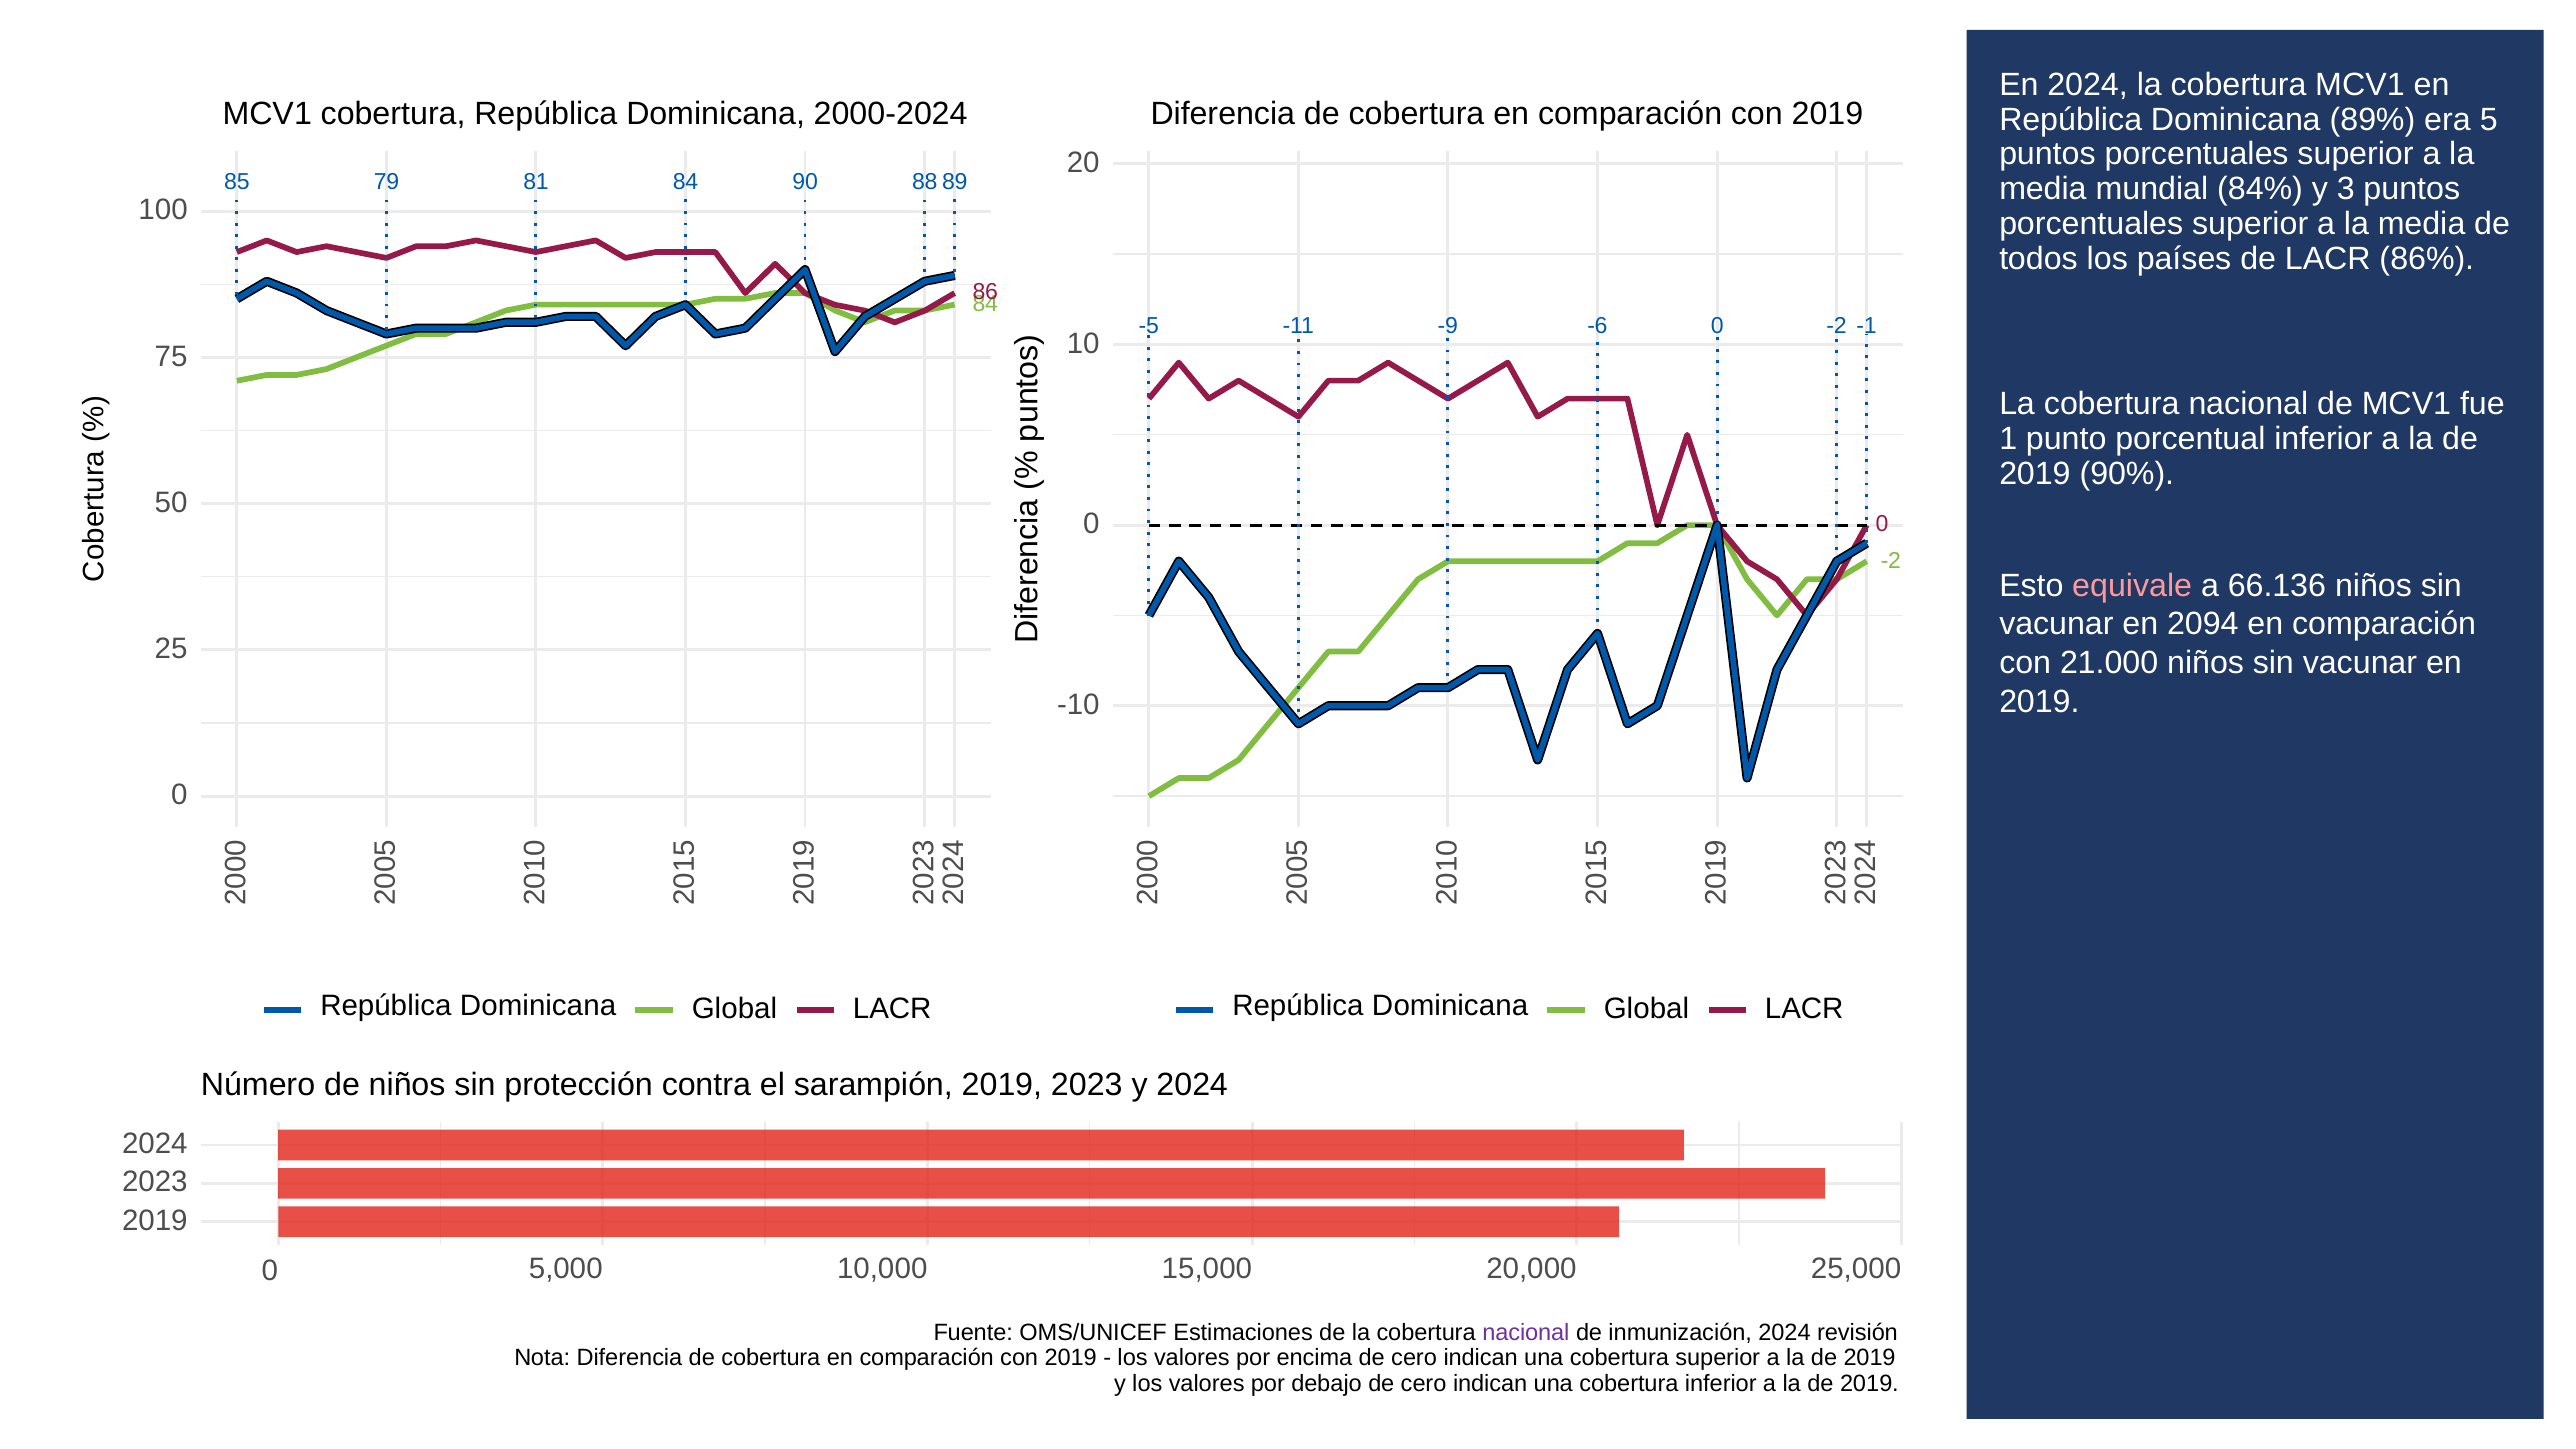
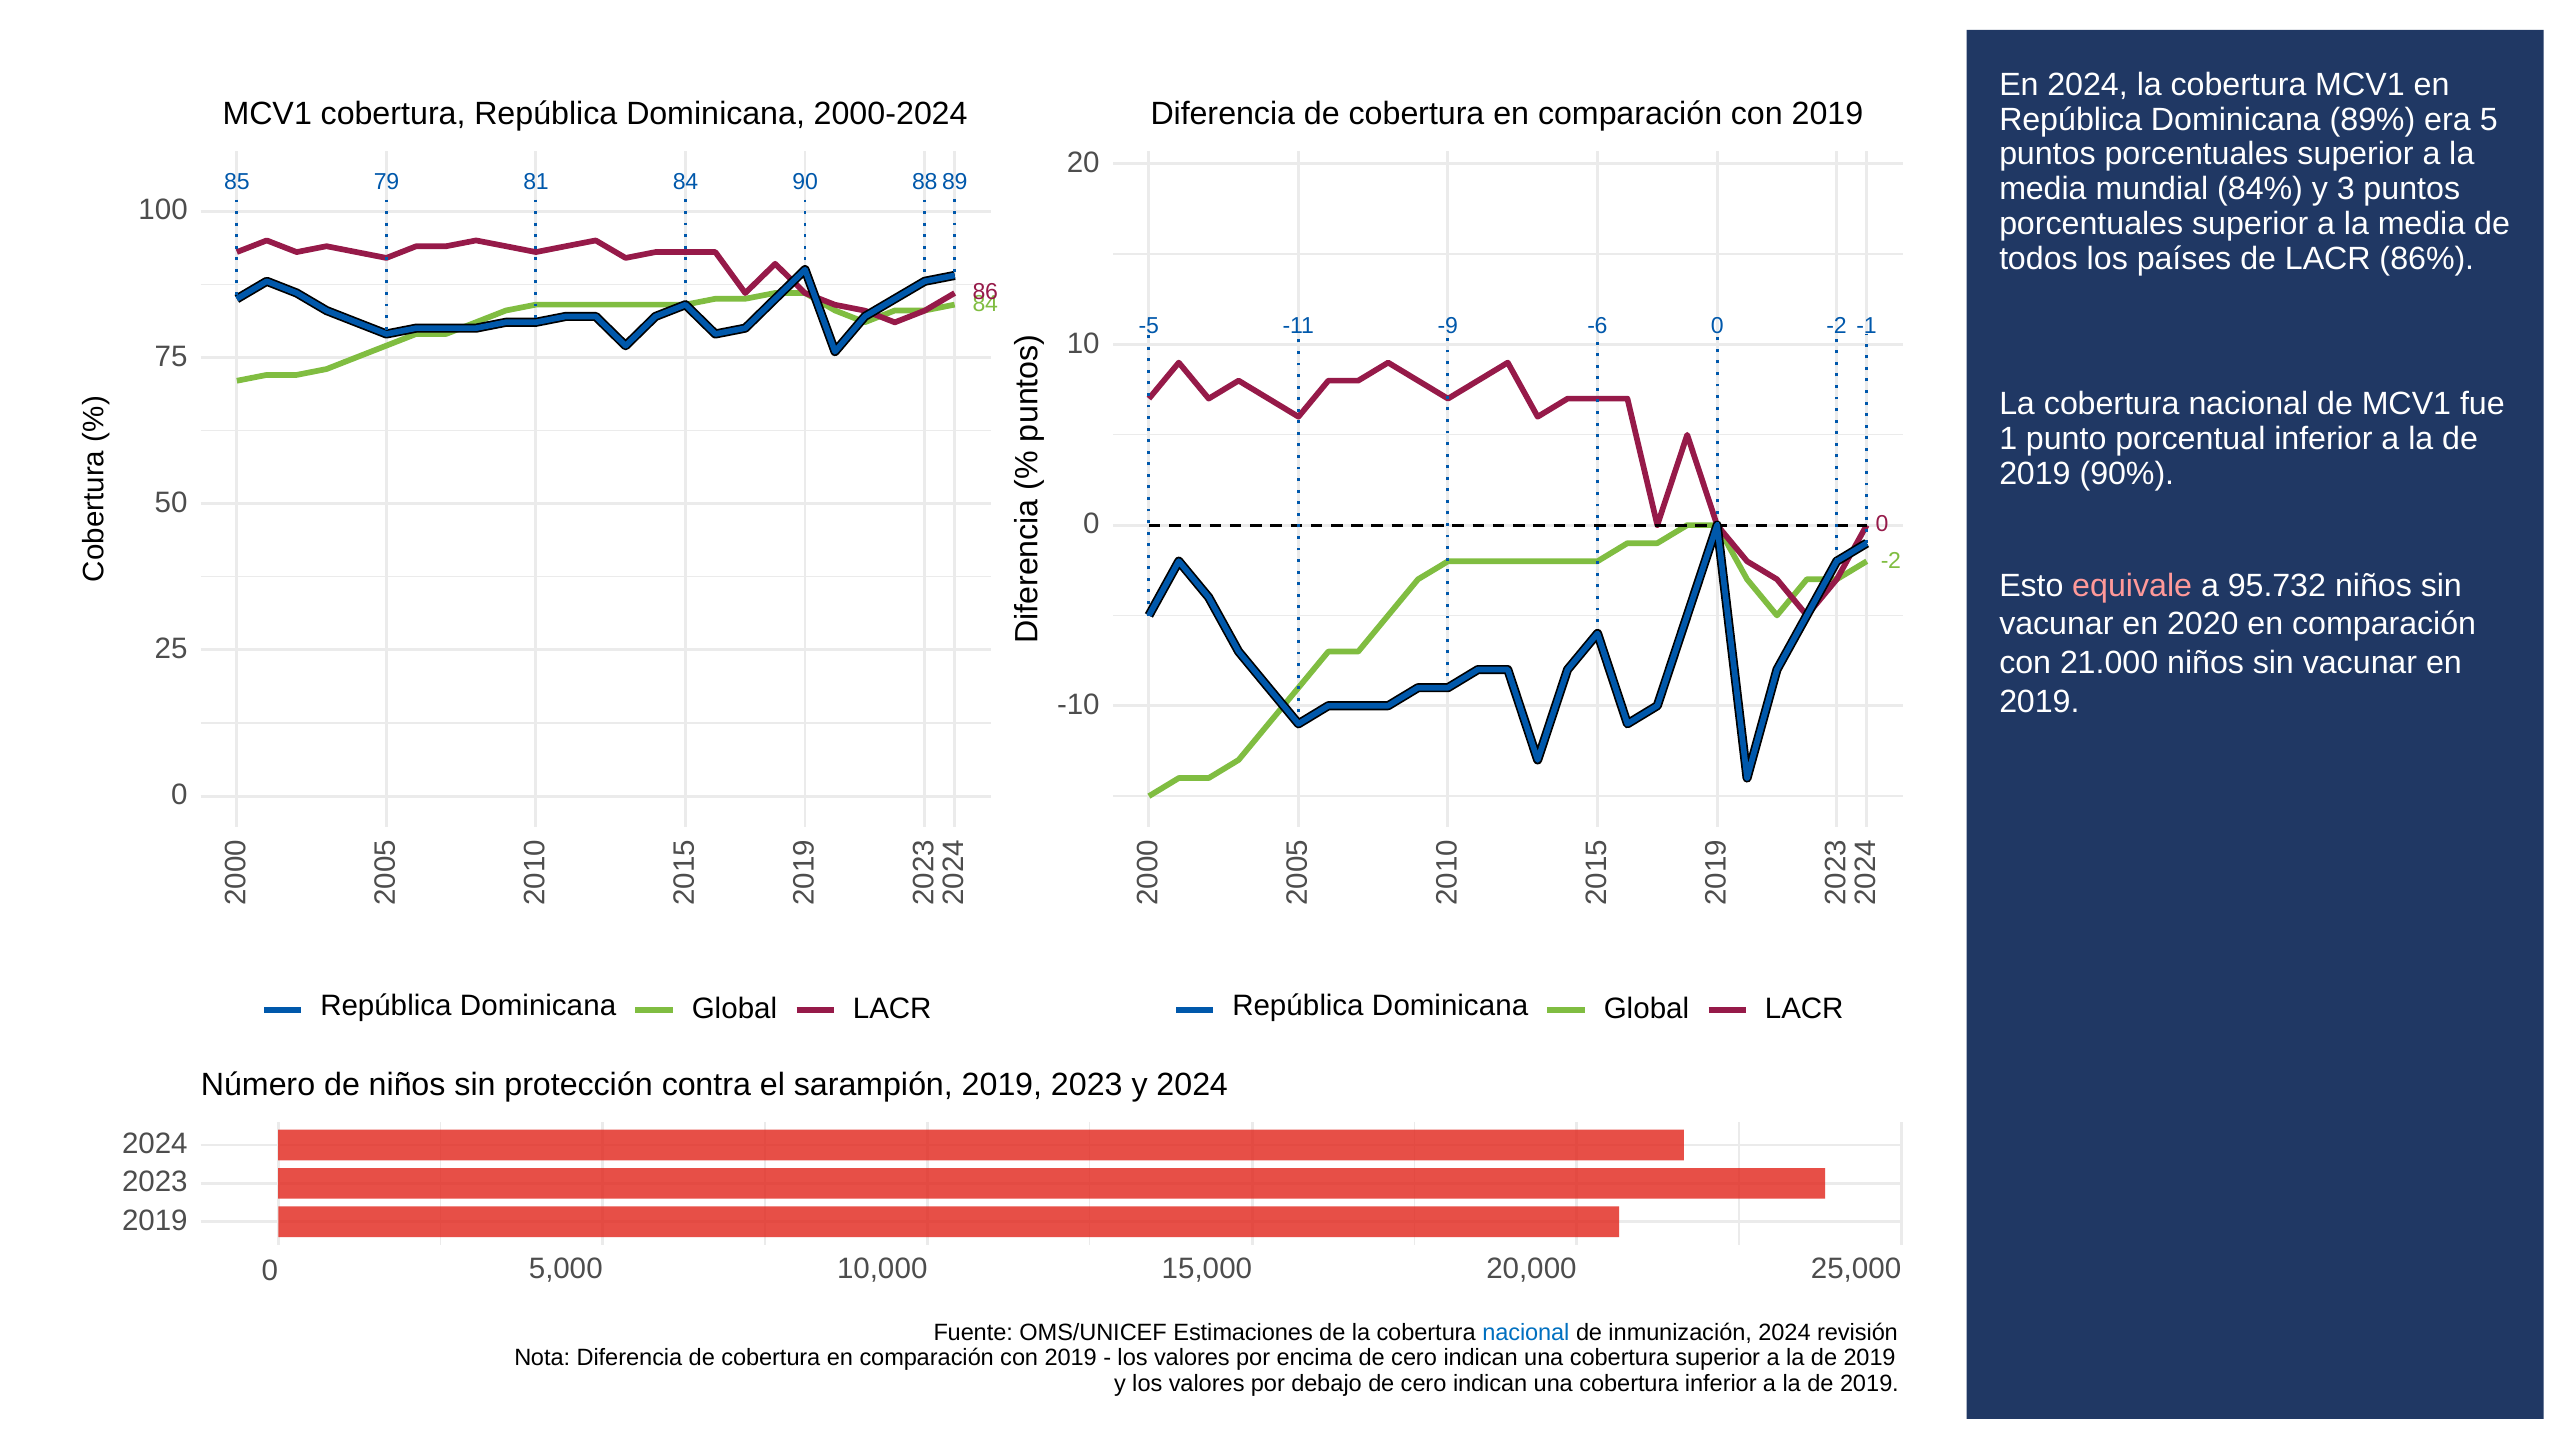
66.136: 66.136 -> 95.732 (2277, 585)
2094: 2094 -> 2020 (2203, 624)
nacional colour: purple -> blue (1526, 1333)
